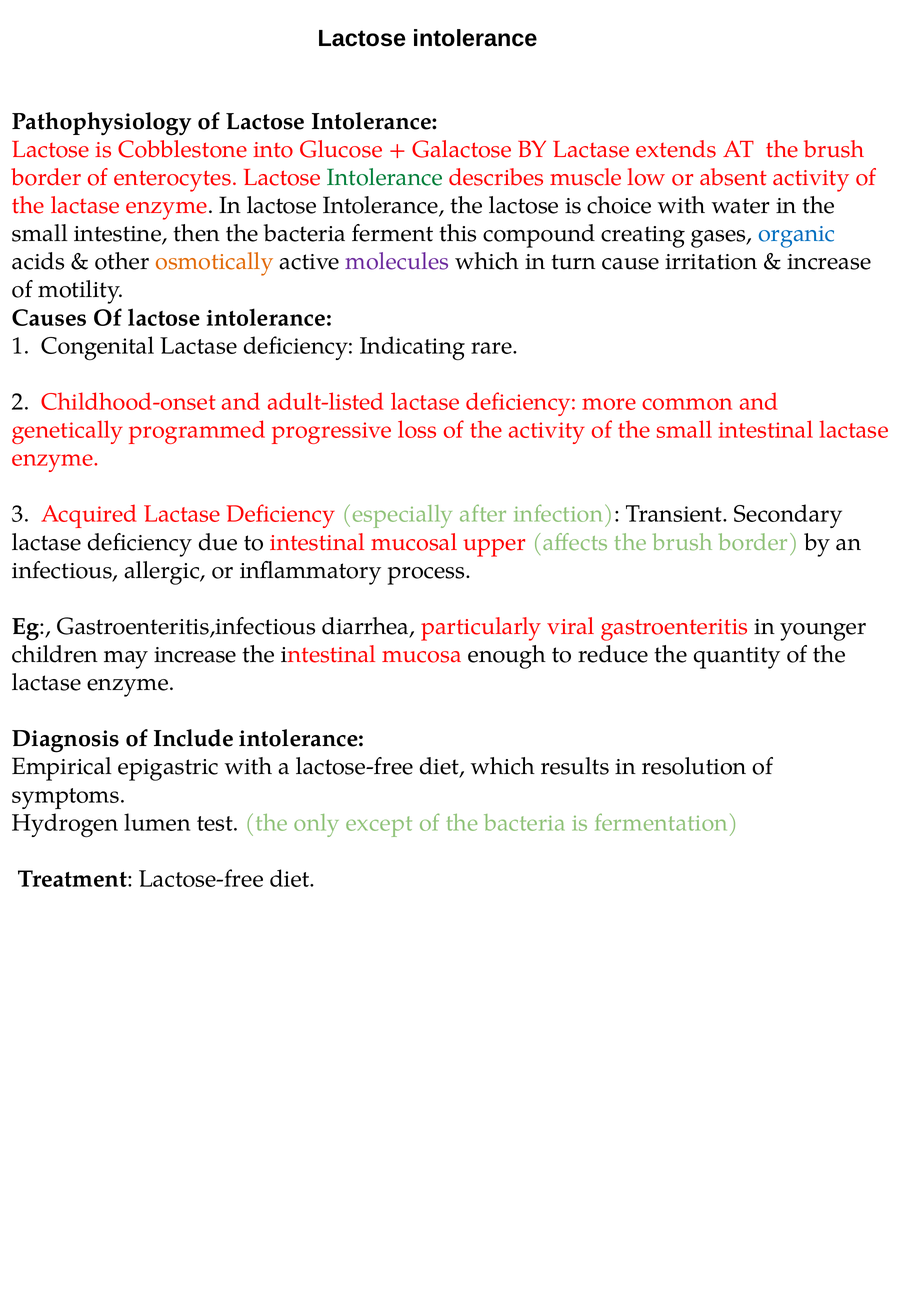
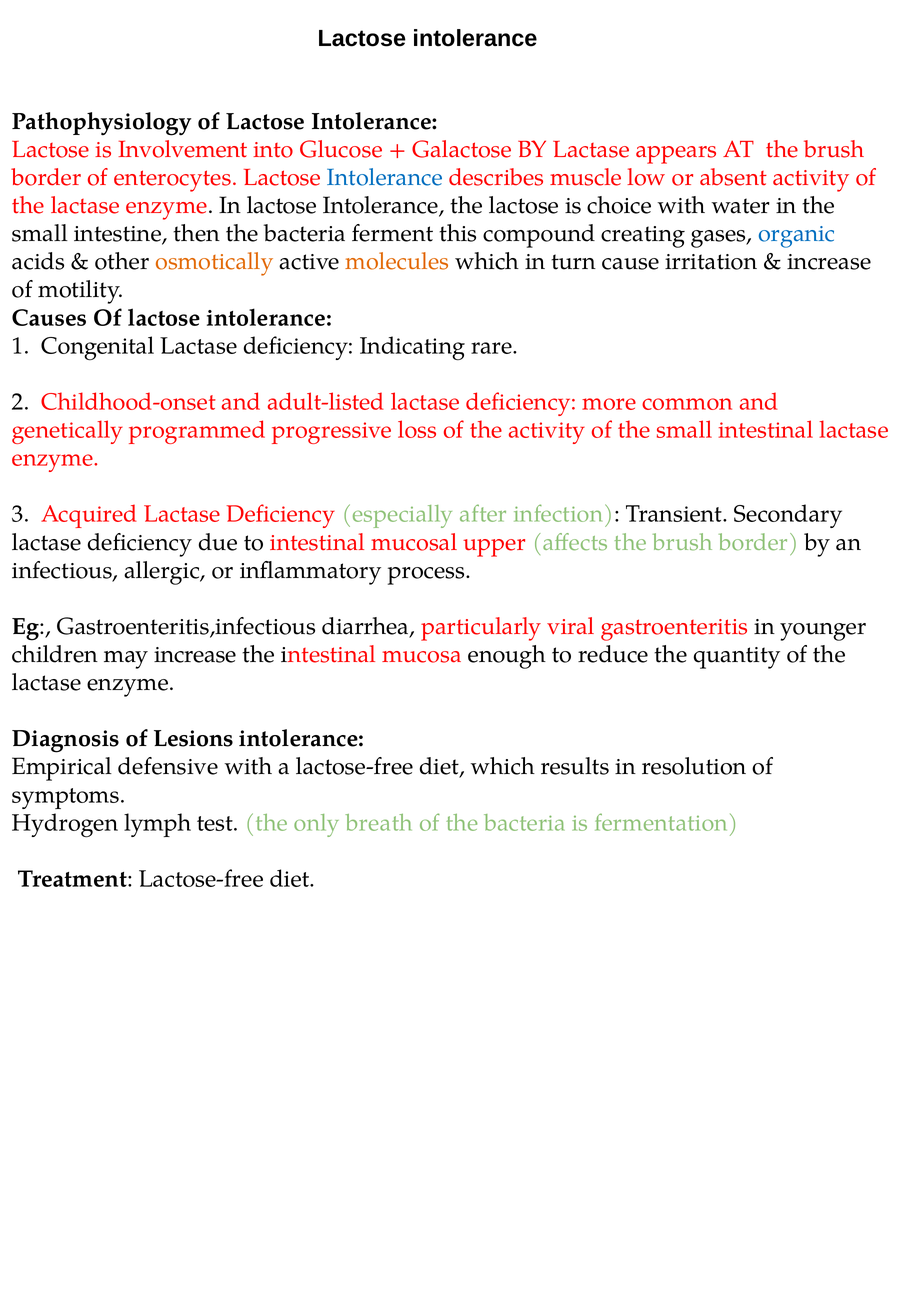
Cobblestone: Cobblestone -> Involvement (183, 150)
extends: extends -> appears (676, 150)
Intolerance colour: green -> blue (385, 178)
molecules colour: purple -> orange (397, 262)
Include: Include -> Lesions (193, 739)
epigastric: epigastric -> defensive (168, 767)
lumen: lumen -> lymph (158, 823)
except: except -> breath (379, 823)
